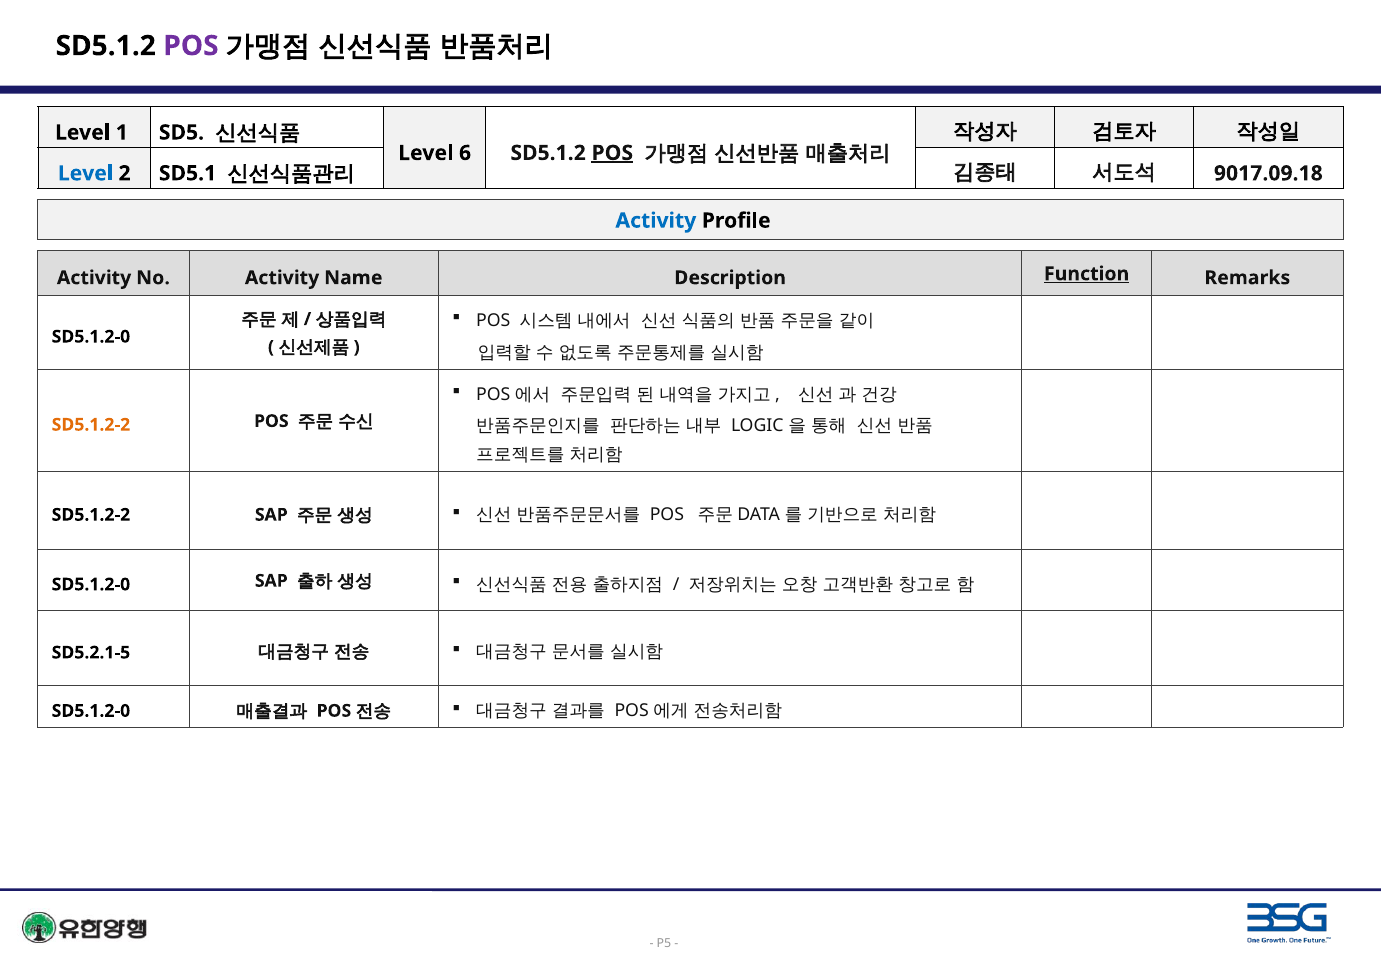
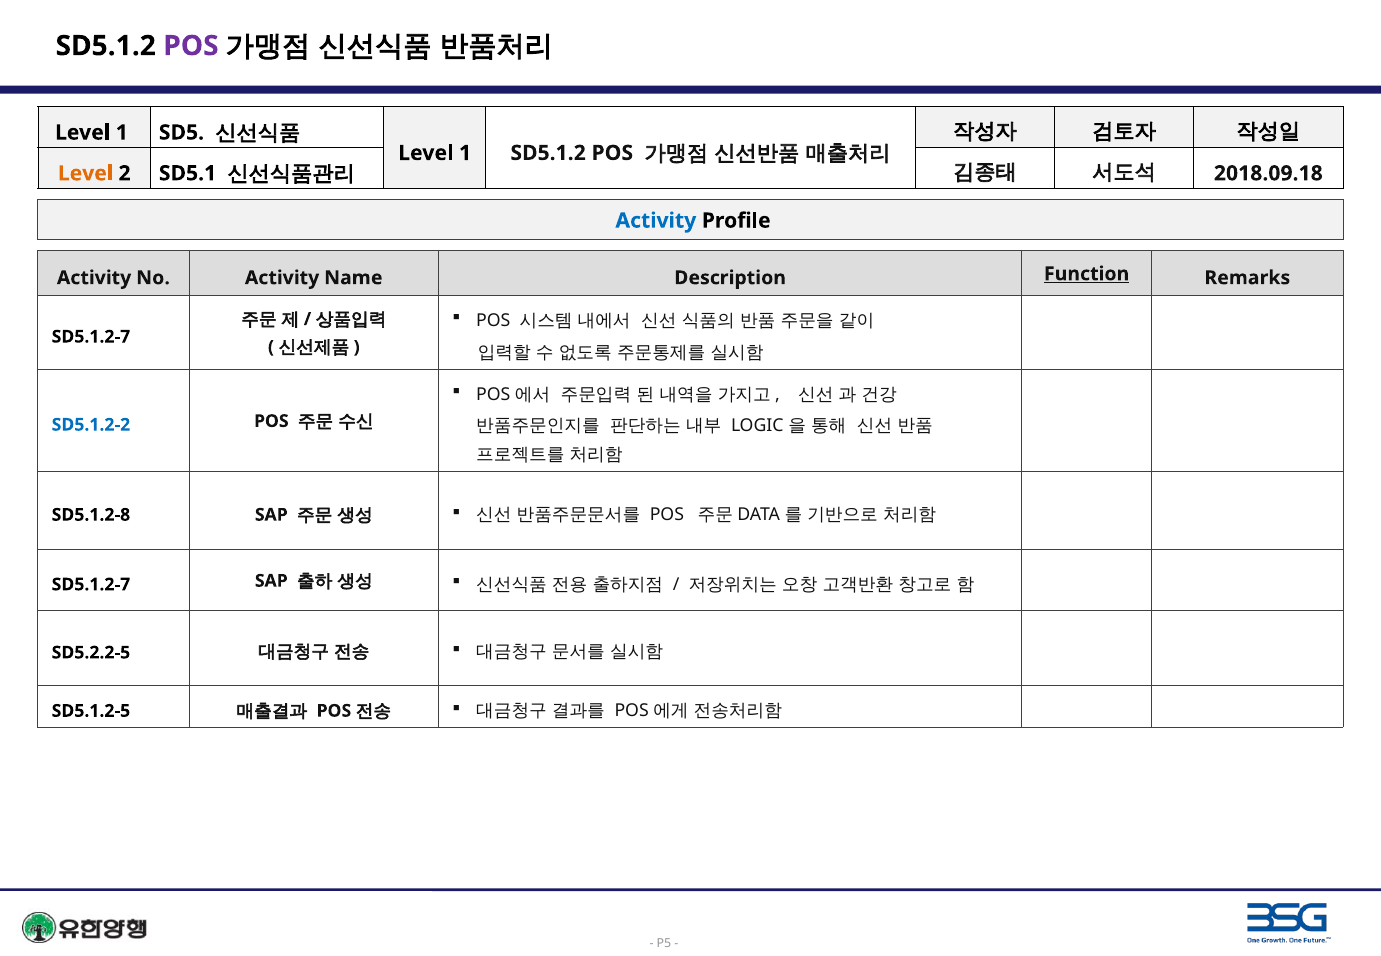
6: 6 -> 1 (465, 153)
POS underline: present -> none (612, 153)
Level colour: blue -> orange (85, 173)
9017.09.18: 9017.09.18 -> 2018.09.18 (1268, 173)
SD5.1.2-0: SD5.1.2-0 -> SD5.1.2-7 (91, 337)
SD5.1.2-2 colour: orange -> blue (91, 425)
SD5.1.2-2: SD5.1.2-2 -> SD5.1.2-8 (91, 515)
SD5.1.2-0: SD5.1.2-0 -> SD5.1.2-7 (91, 585)
SD5.2.1-5: SD5.2.1-5 -> SD5.2.2-5 (91, 653)
SD5.1.2-0: SD5.1.2-0 -> SD5.1.2-5 (91, 711)
